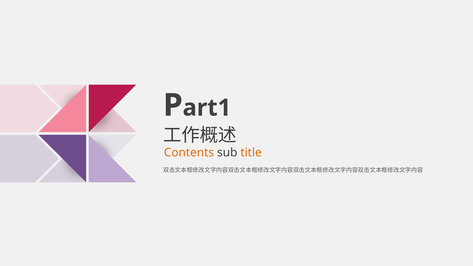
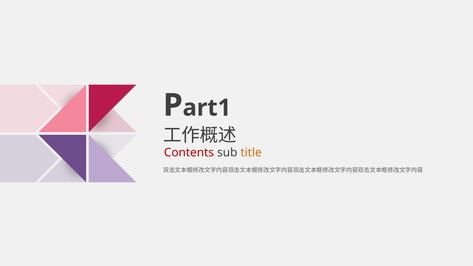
Contents colour: orange -> red (189, 153)
